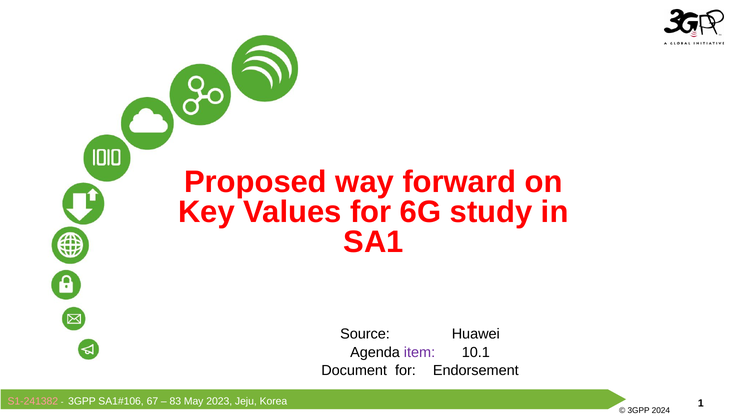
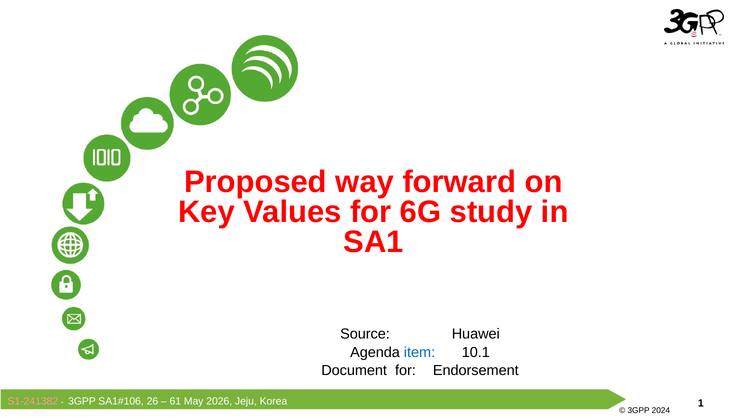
item colour: purple -> blue (420, 352)
67: 67 -> 26 (152, 401)
83: 83 -> 61 (175, 401)
2023: 2023 -> 2026 (219, 401)
